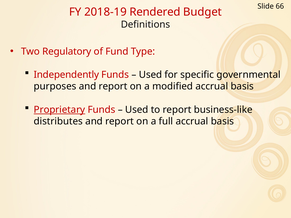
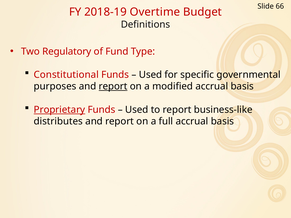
Rendered: Rendered -> Overtime (155, 12)
Independently: Independently -> Constitutional (66, 75)
report underline: none -> present (113, 86)
